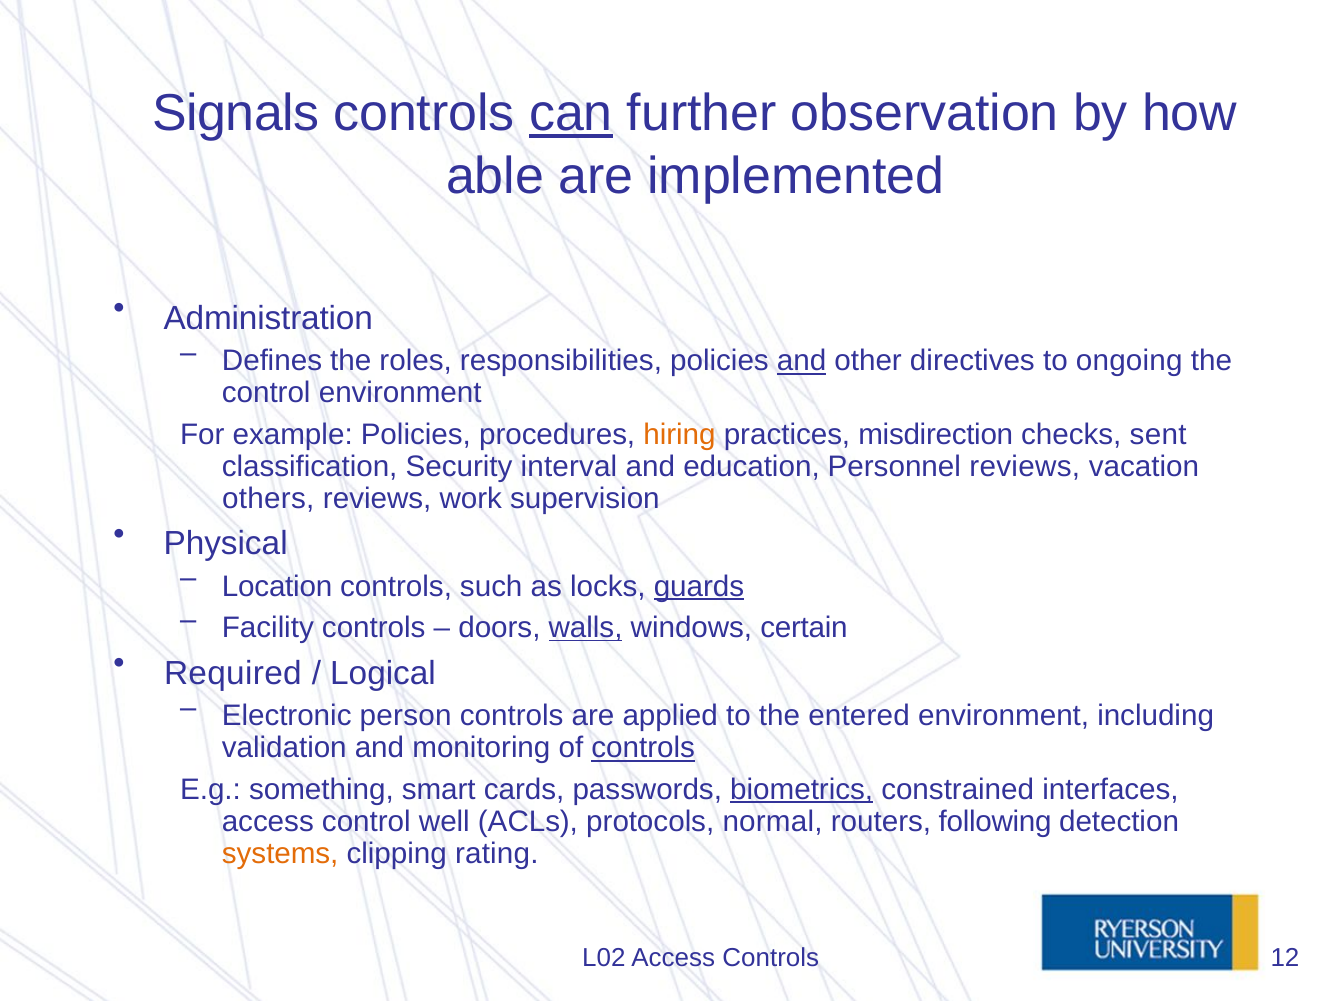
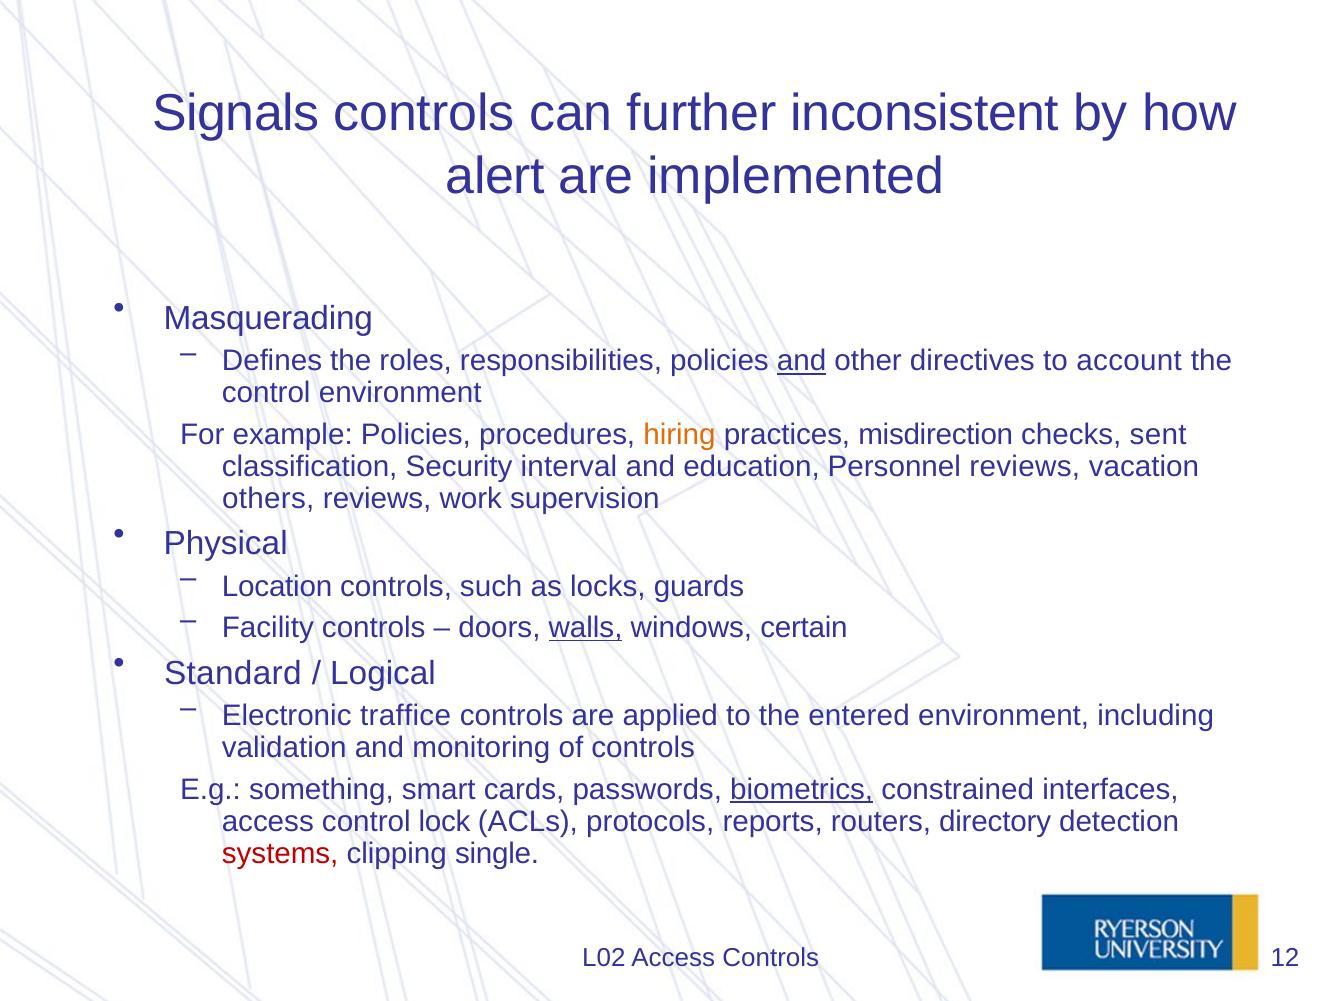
can underline: present -> none (571, 114)
observation: observation -> inconsistent (925, 114)
able: able -> alert (495, 176)
Administration: Administration -> Masquerading (268, 318)
ongoing: ongoing -> account (1129, 361)
guards underline: present -> none (699, 587)
Required: Required -> Standard (233, 673)
person: person -> traffice (406, 716)
controls underline: present -> none (643, 748)
well: well -> lock (444, 821)
normal: normal -> reports (773, 821)
following: following -> directory (995, 821)
systems colour: orange -> red (280, 854)
rating: rating -> single (497, 854)
